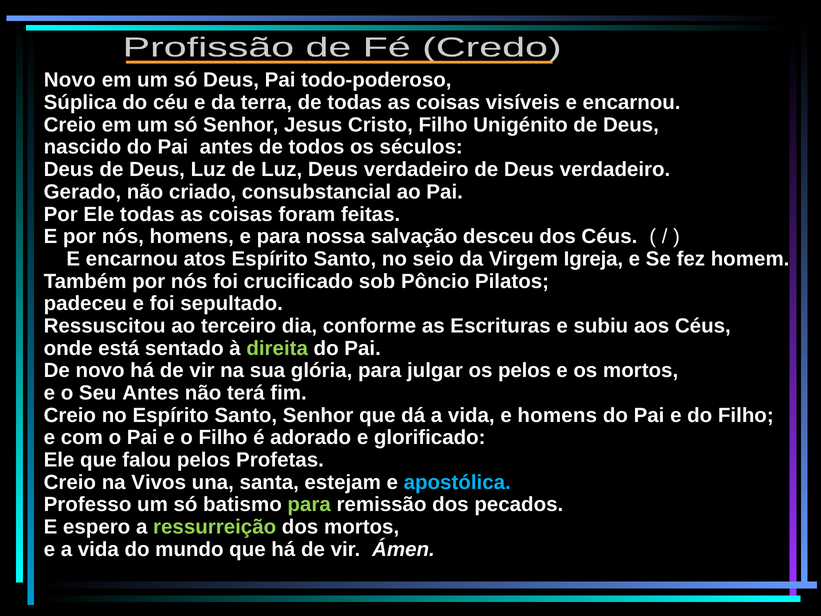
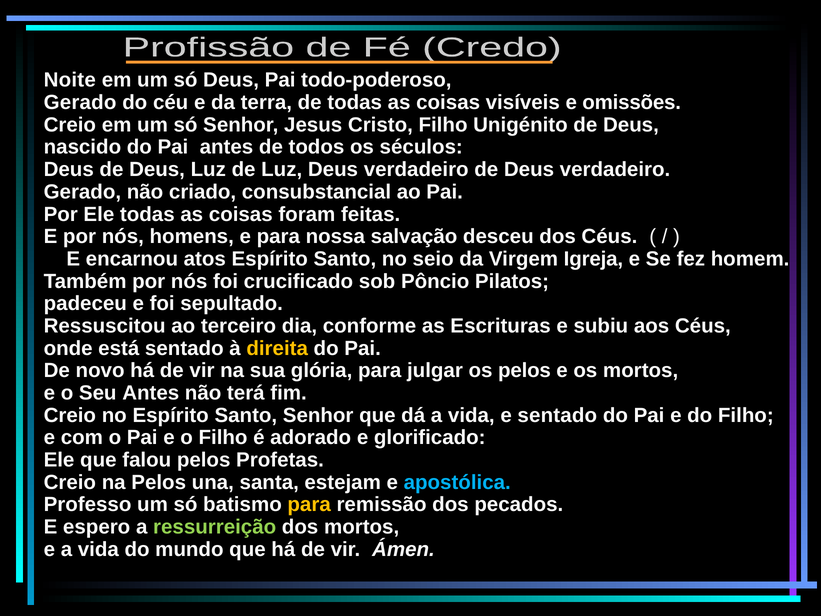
Novo: Novo -> Noite (70, 80)
Súplica: Súplica -> Gerado (80, 102)
visíveis e encarnou: encarnou -> omissões (632, 102)
direita colour: light green -> yellow (277, 348)
e homens: homens -> sentado (557, 415)
na Vivos: Vivos -> Pelos (159, 482)
para colour: light green -> yellow (309, 505)
